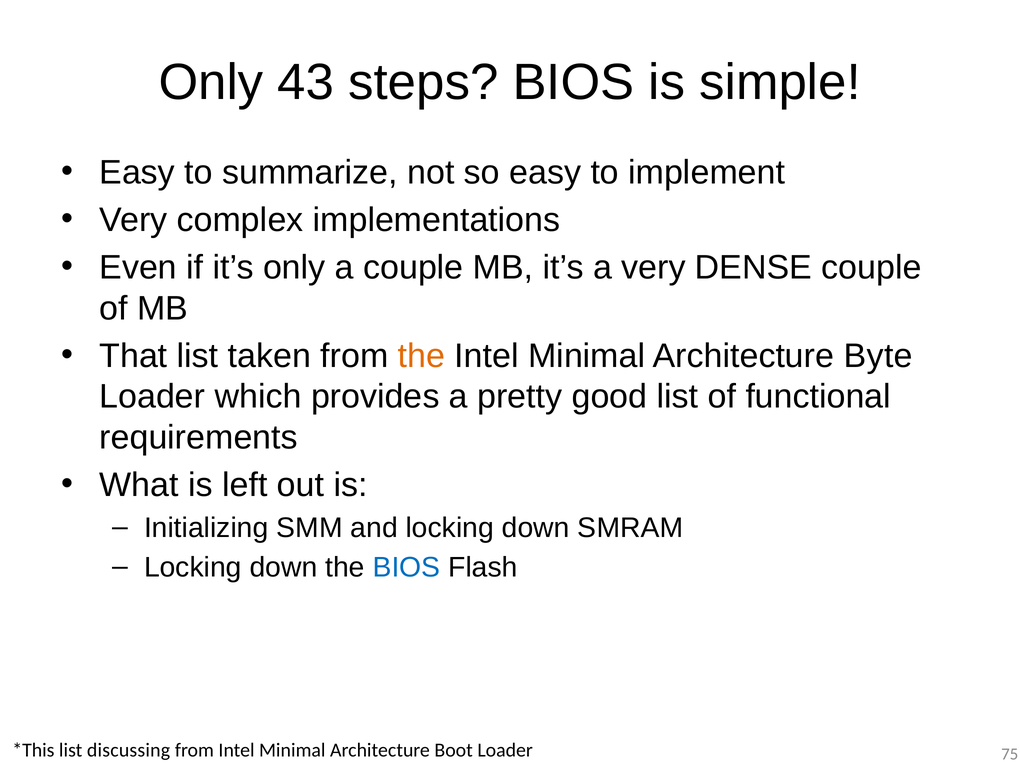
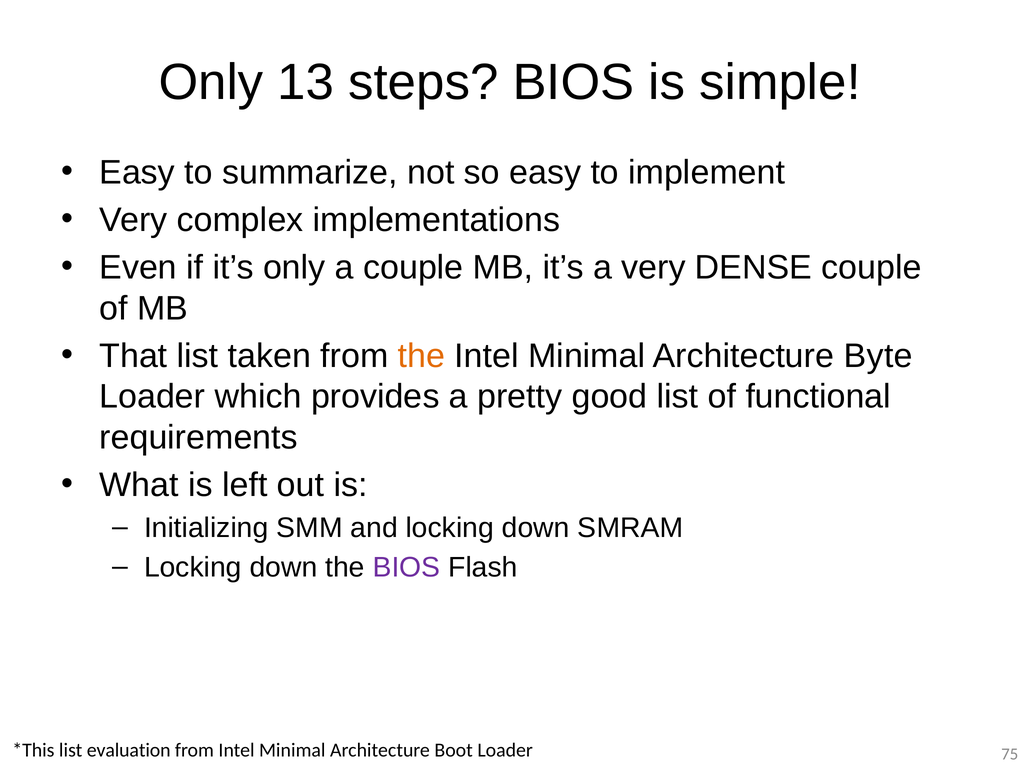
43: 43 -> 13 (306, 83)
BIOS colour: blue -> purple (406, 568)
discussing: discussing -> evaluation (129, 750)
